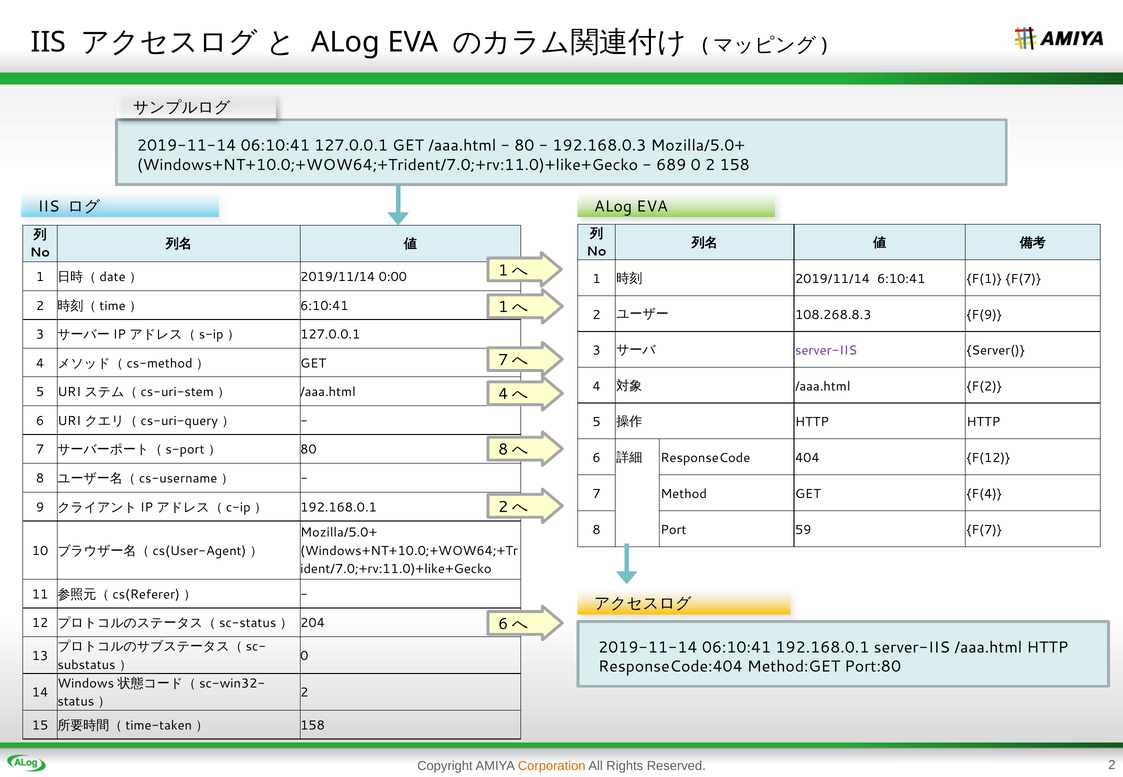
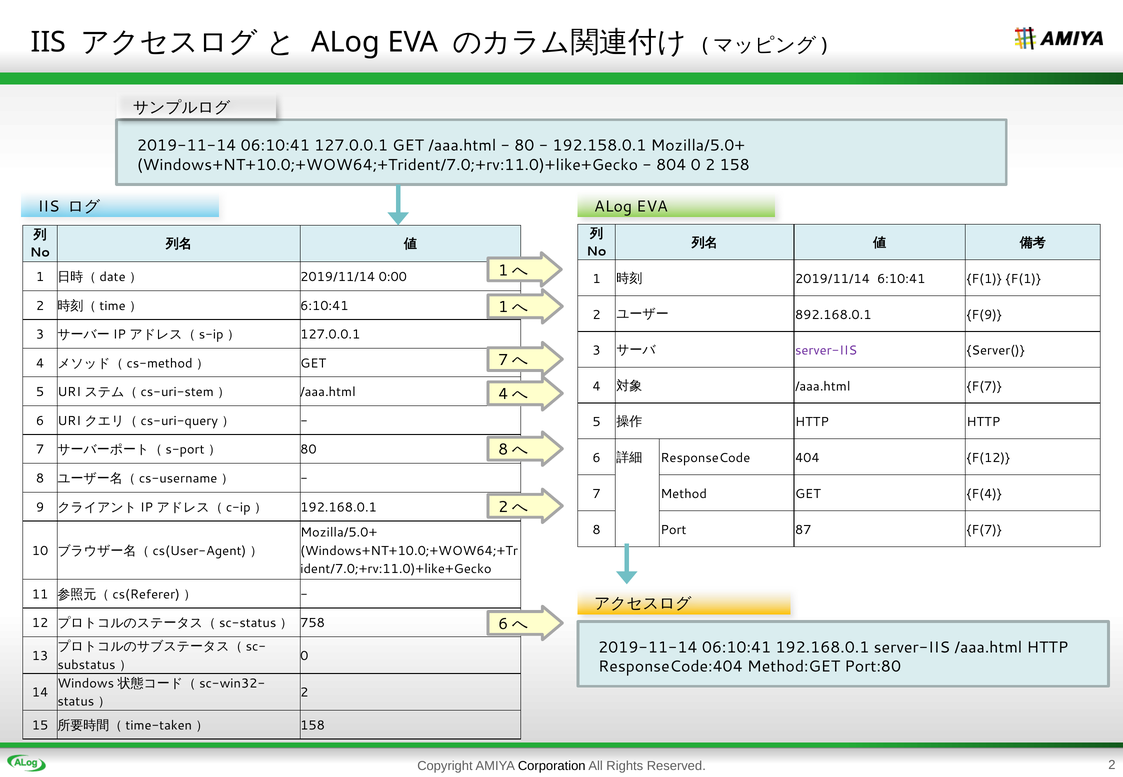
192.168.0.3: 192.168.0.3 -> 192.158.0.1 (599, 146)
689: 689 -> 804 (671, 165)
F(1 F(7: F(7 -> F(1 (1023, 279)
108.268.8.3: 108.268.8.3 -> 892.168.0.1 (833, 315)
/aaa.html F(2: F(2 -> F(7 (984, 387)
59: 59 -> 87 (803, 530)
204: 204 -> 758 (313, 623)
Corporation colour: orange -> black (552, 767)
